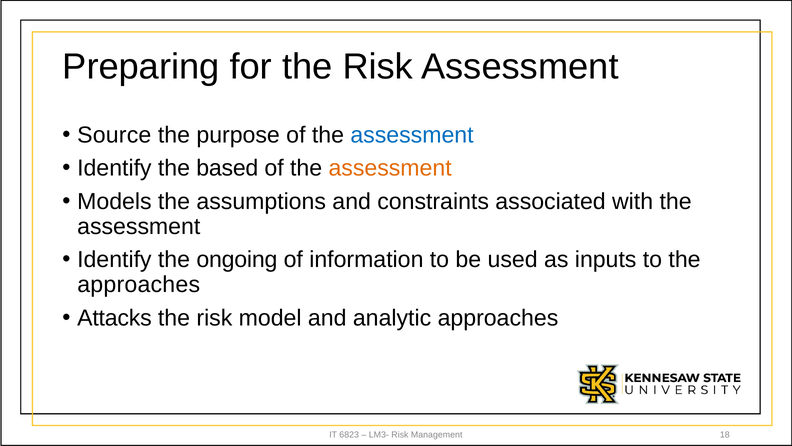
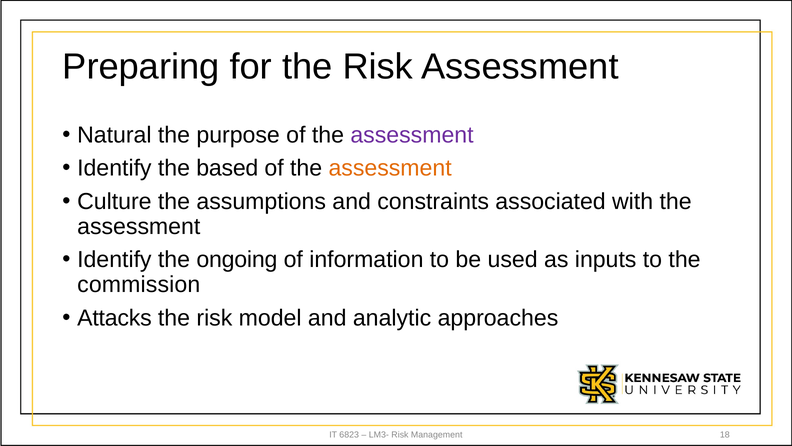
Source: Source -> Natural (114, 135)
assessment colour: blue -> purple (412, 135)
Models: Models -> Culture (114, 201)
approaches: approaches -> commission (139, 284)
